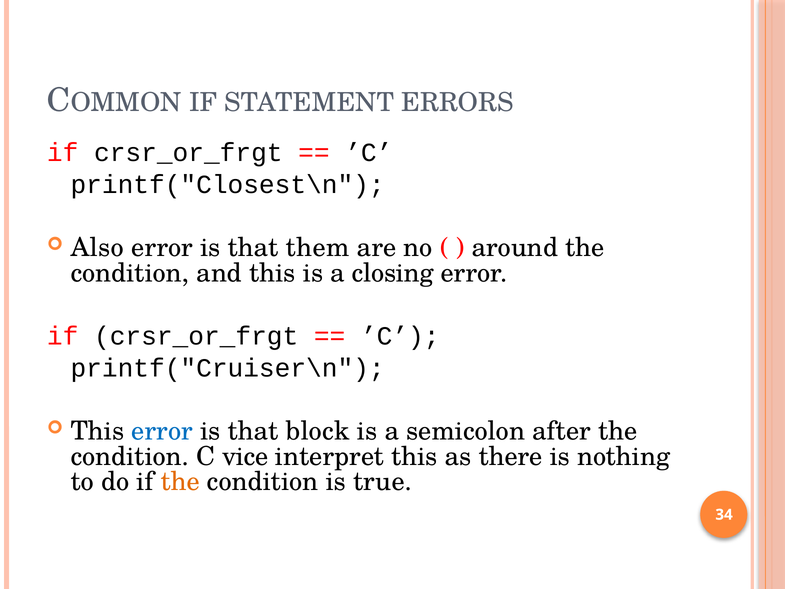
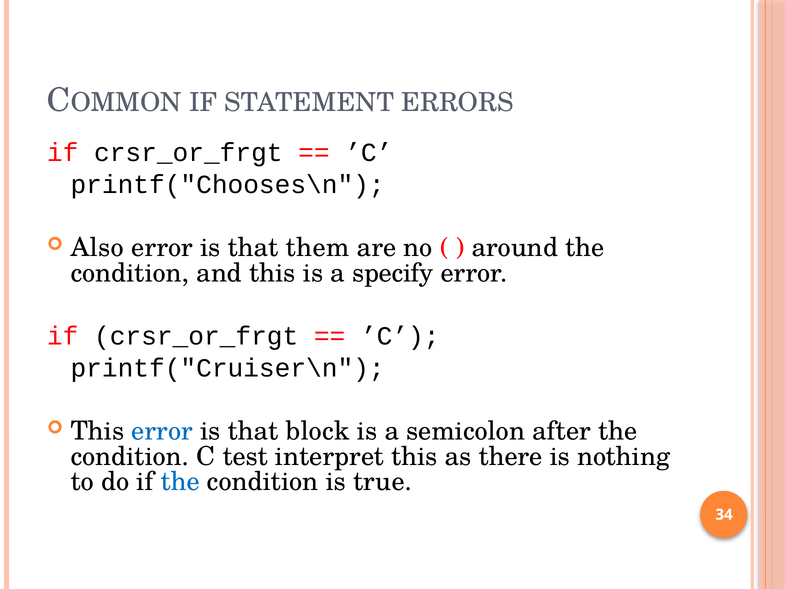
printf("Closest\n: printf("Closest\n -> printf("Chooses\n (228, 184)
closing: closing -> specify (393, 273)
vice: vice -> test (245, 456)
the colour: orange -> blue (180, 481)
